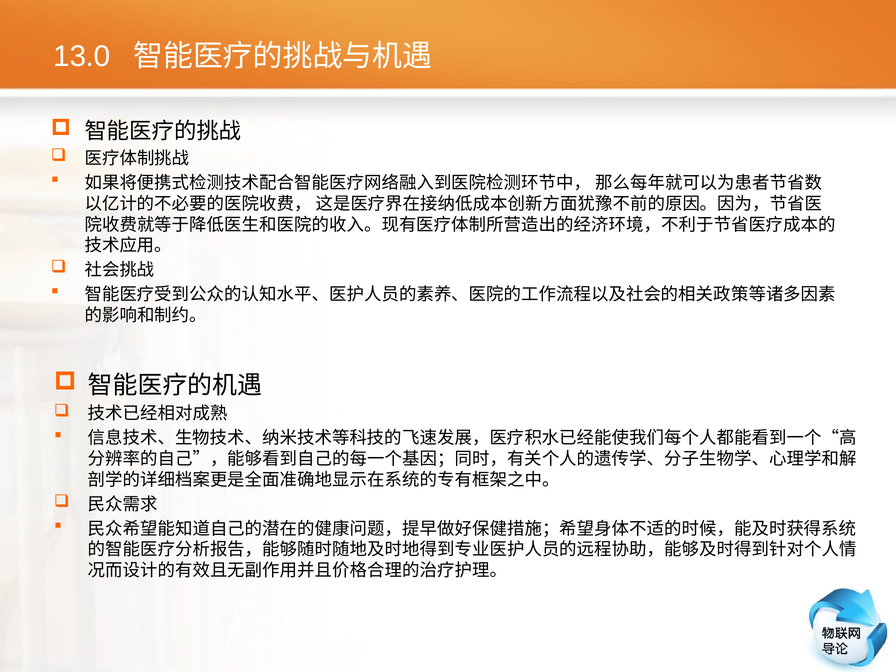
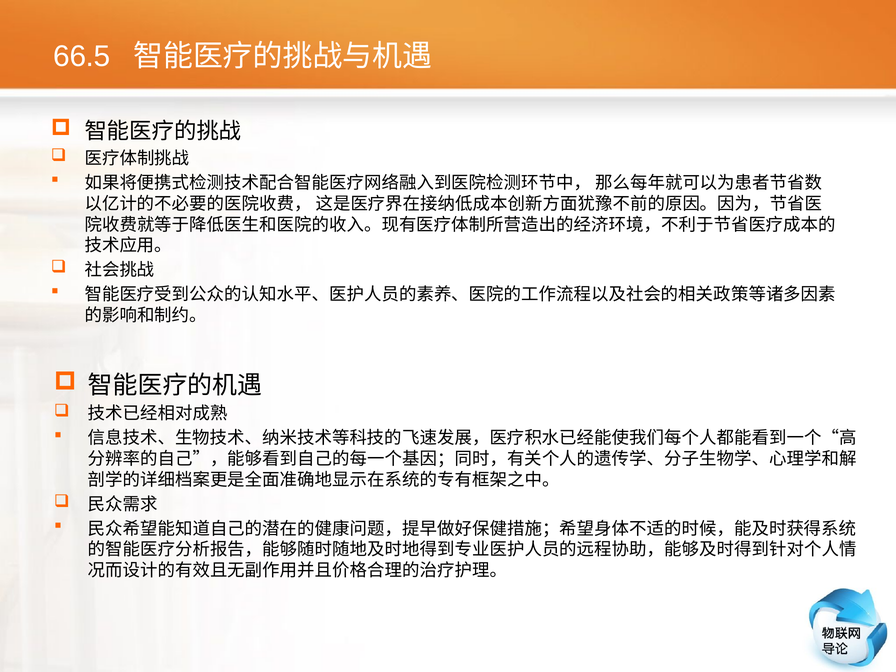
13.0: 13.0 -> 66.5 (82, 57)
